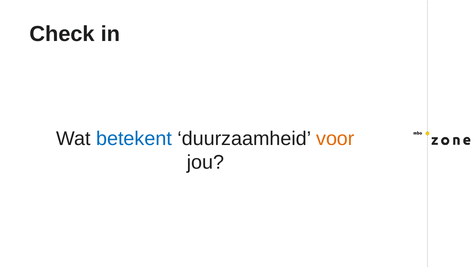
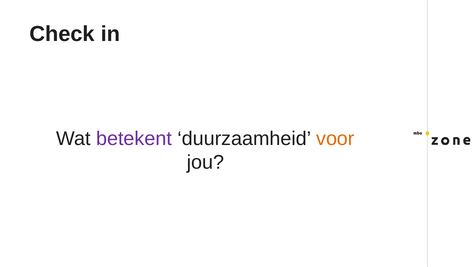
betekent colour: blue -> purple (134, 139)
